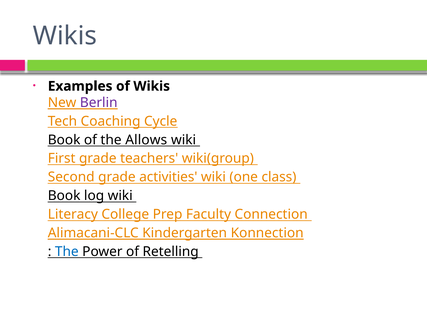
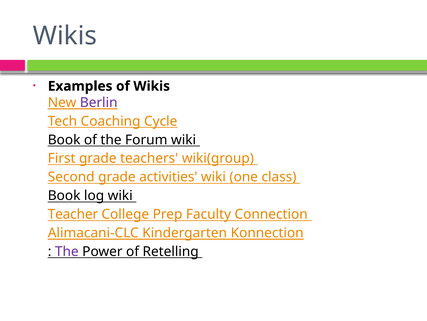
Allows: Allows -> Forum (146, 140)
Literacy: Literacy -> Teacher (73, 214)
The colour: blue -> purple (67, 251)
